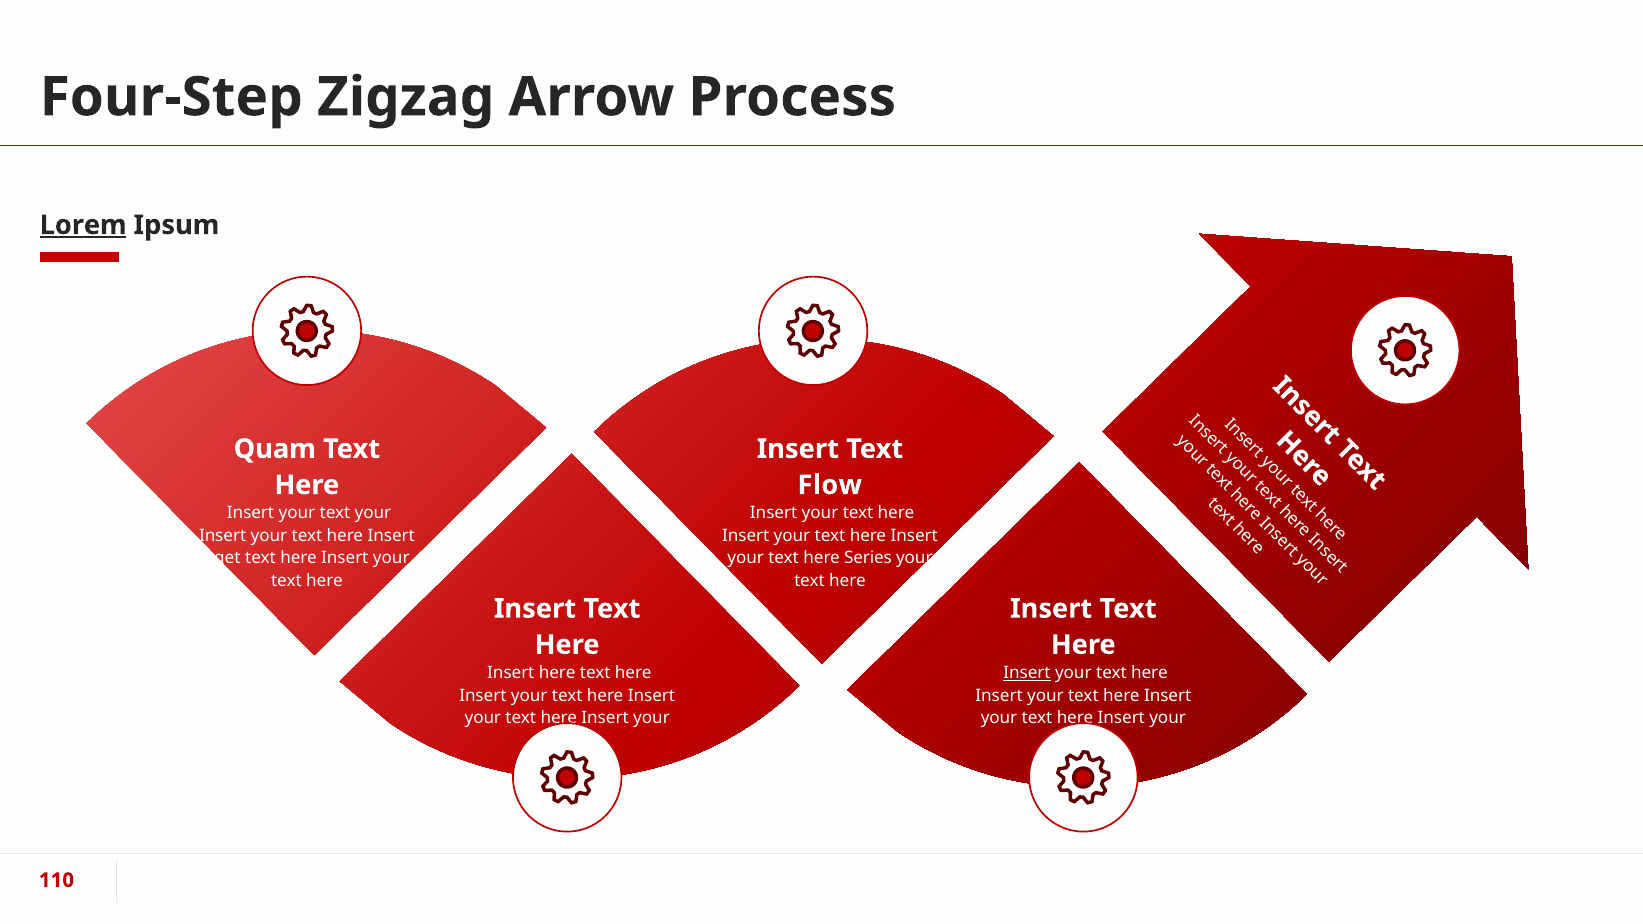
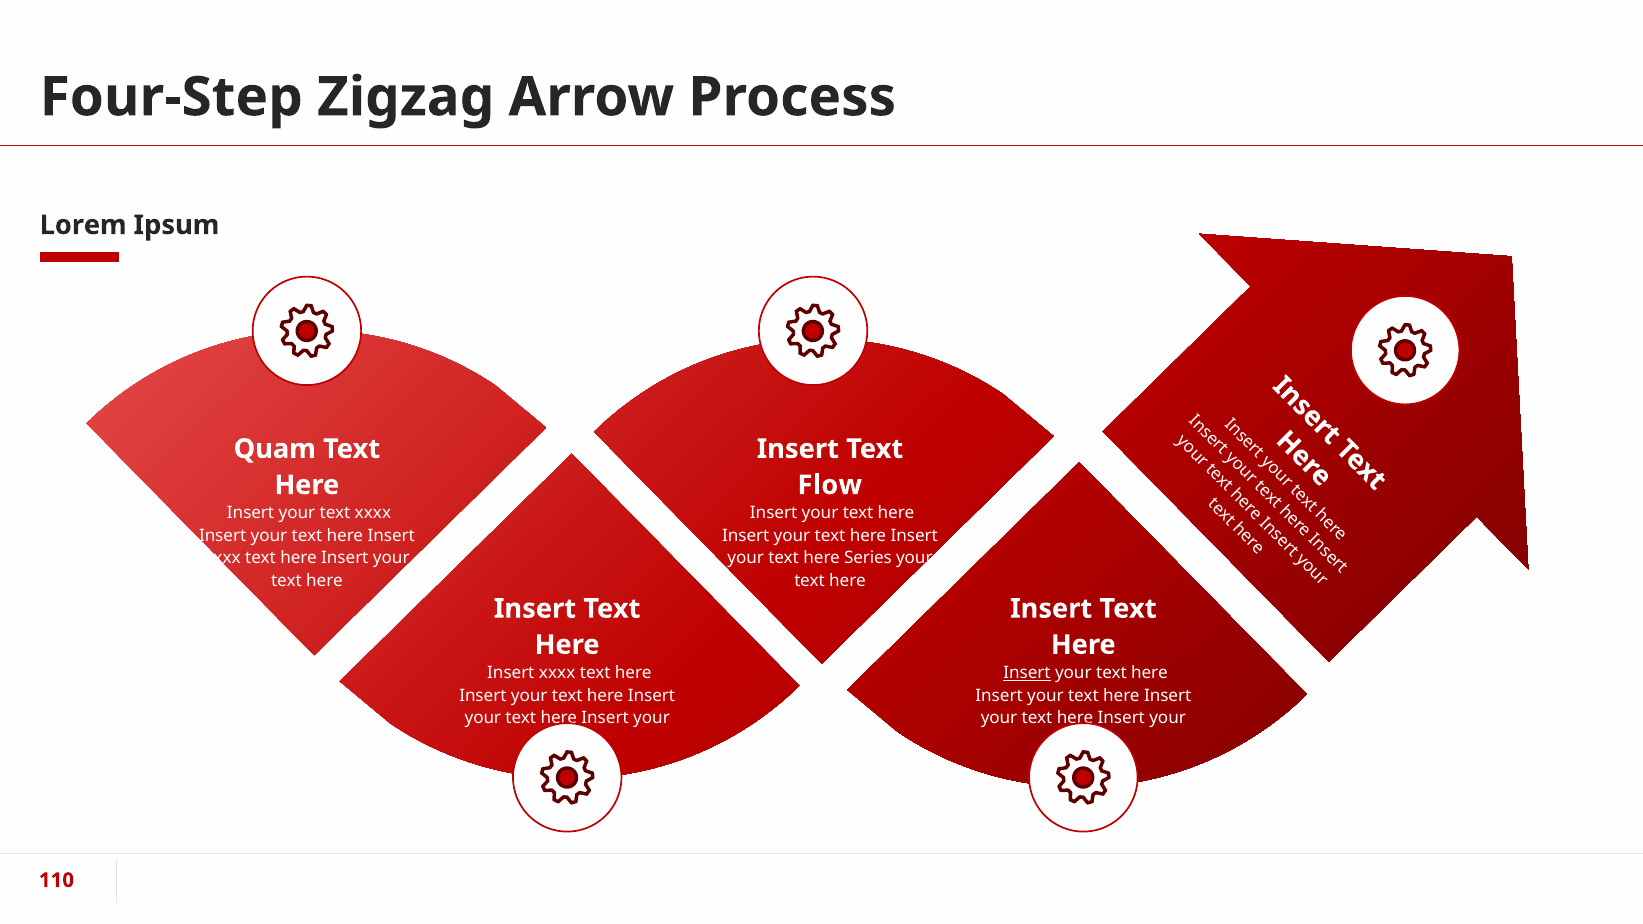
Lorem underline: present -> none (83, 225)
text your: your -> xxxx (373, 513)
eget: eget -> xxxx (223, 558)
here: here -> xxxx (557, 673)
